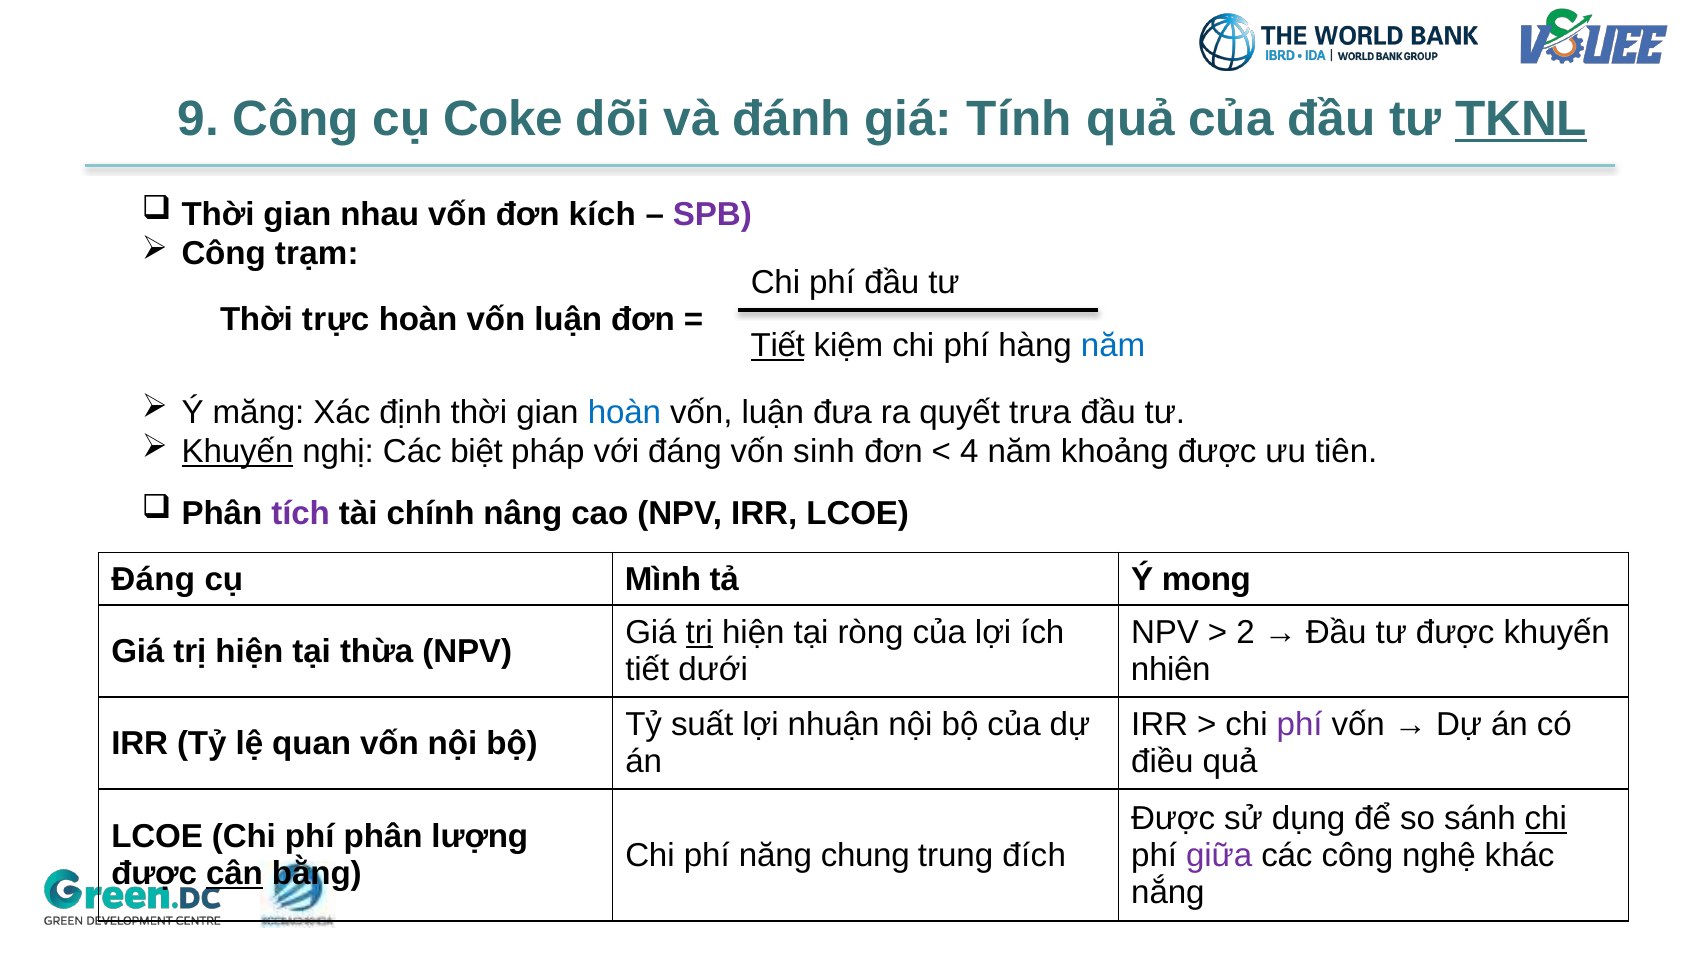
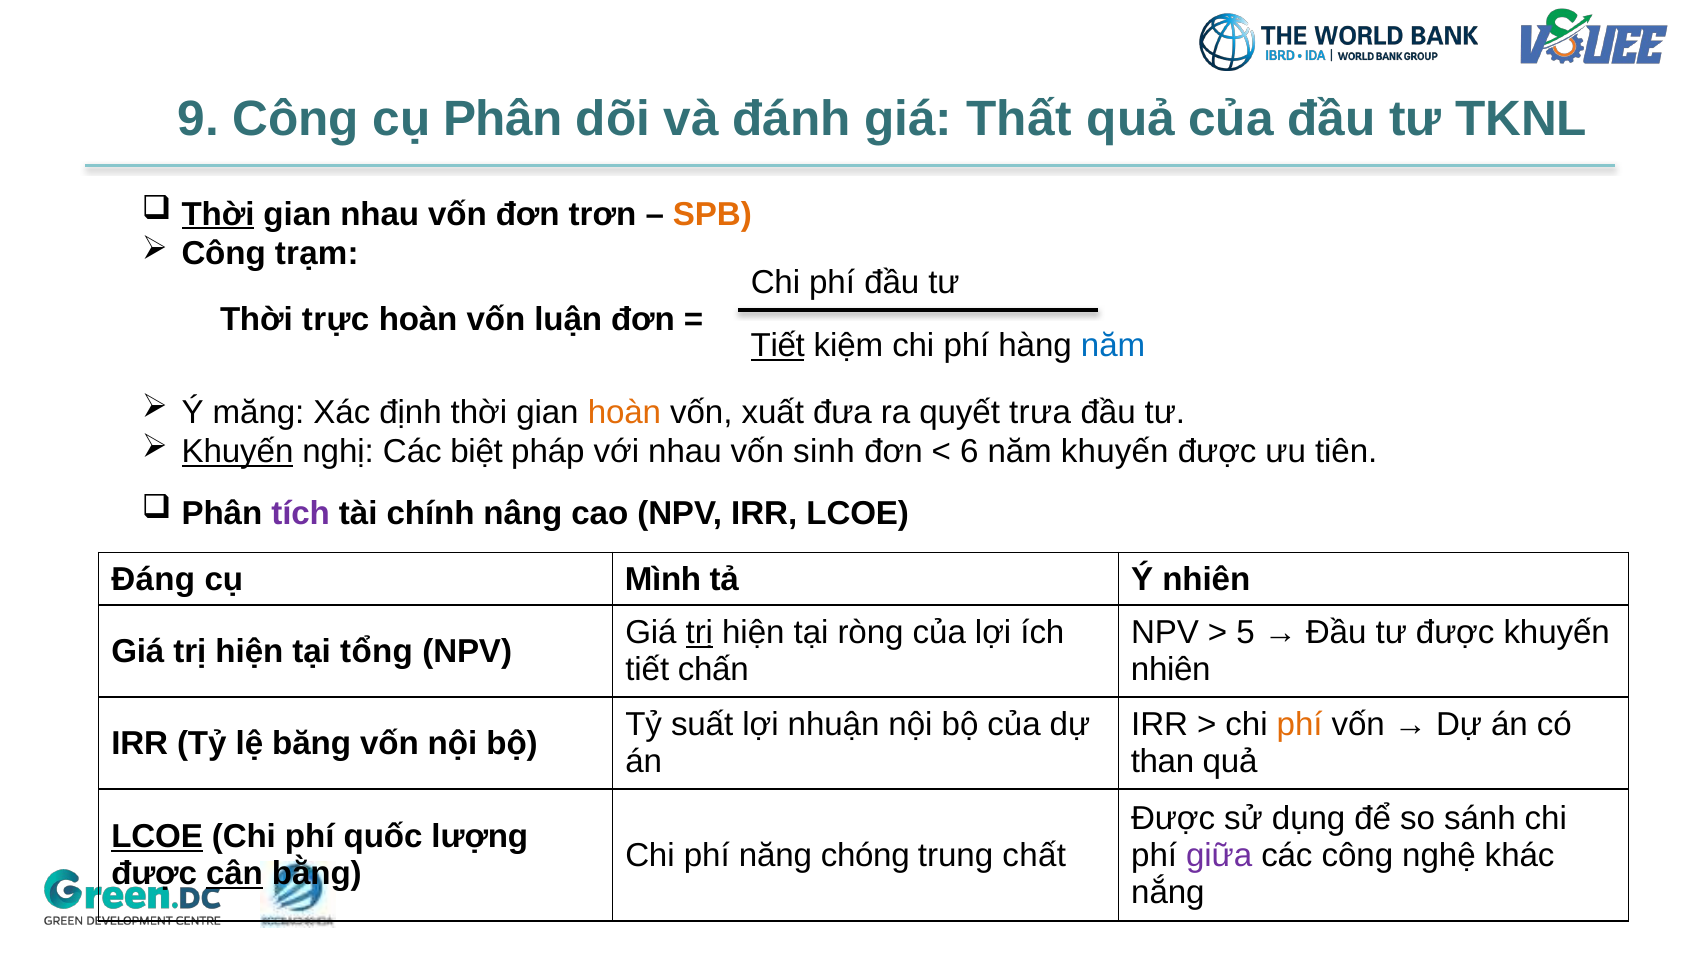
cụ Coke: Coke -> Phân (503, 119)
Tính: Tính -> Thất (1019, 119)
TKNL underline: present -> none (1521, 119)
Thời underline: none -> present (218, 214)
kích: kích -> trơn (602, 214)
SPB colour: purple -> orange (712, 214)
hoàn colour: blue -> orange (624, 413)
luận: luận -> xuất (773, 413)
với đáng: đáng -> nhau (685, 452)
4: 4 -> 6 (969, 452)
năm khoảng: khoảng -> khuyến (1115, 452)
Ý mong: mong -> nhiên (1206, 579)
2: 2 -> 5 (1246, 633)
thừa: thừa -> tổng (377, 652)
dưới: dưới -> chấn (713, 670)
phí colour: purple -> orange (1300, 725)
quan: quan -> băng (312, 744)
điều: điều -> than (1163, 762)
chi underline: present -> none (1546, 819)
LCOE underline: none -> present (157, 837)
phí phân: phân -> quốc (383, 837)
chung: chung -> chóng (865, 856)
đích: đích -> chất (1034, 856)
